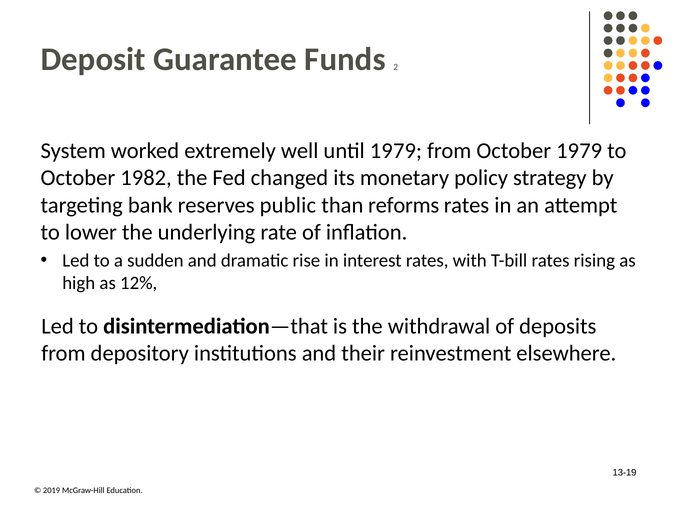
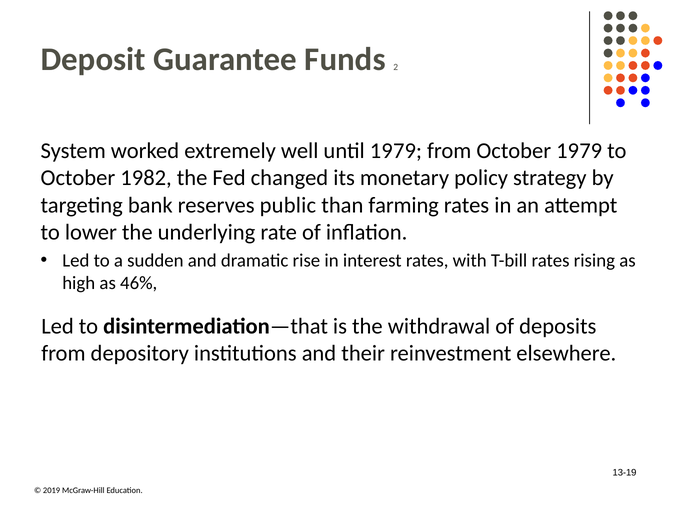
reforms: reforms -> farming (404, 205)
12%: 12% -> 46% (139, 283)
